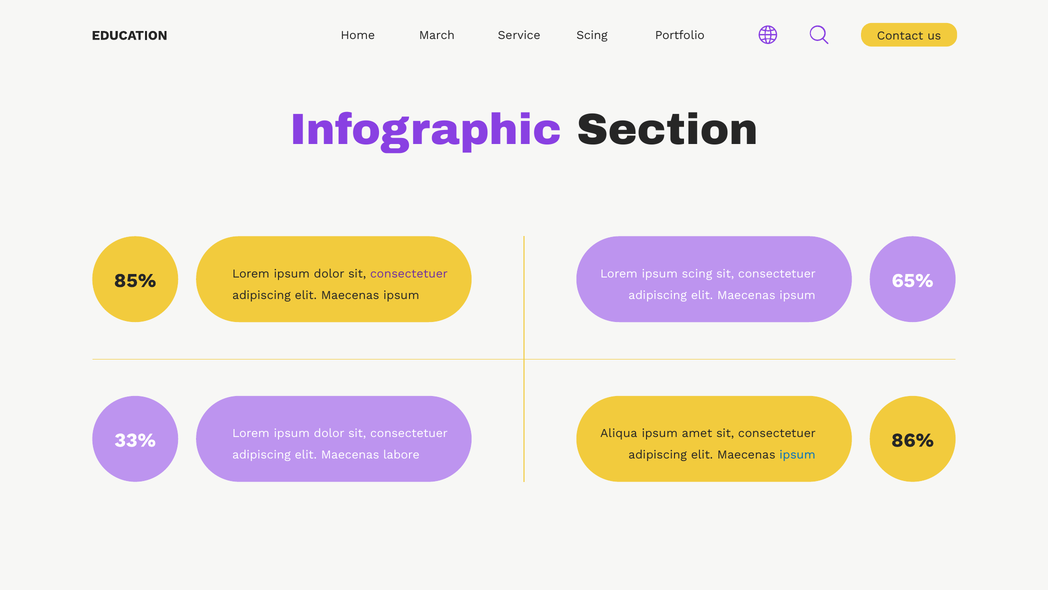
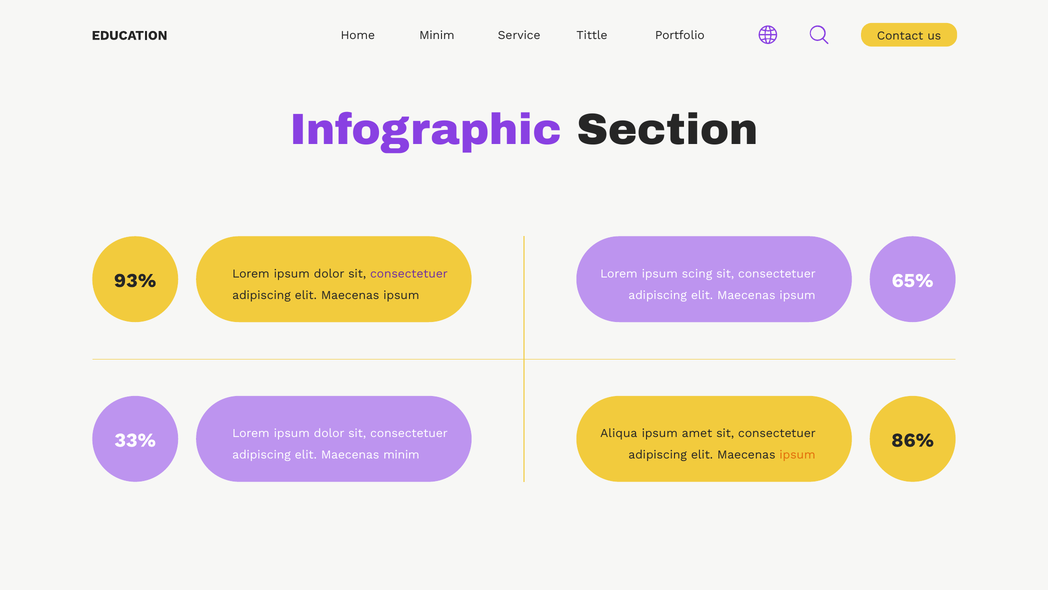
Home March: March -> Minim (437, 35)
Service Scing: Scing -> Tittle (592, 35)
85%: 85% -> 93% (135, 280)
Maecenas labore: labore -> minim (401, 455)
ipsum colour: blue -> orange (797, 455)
